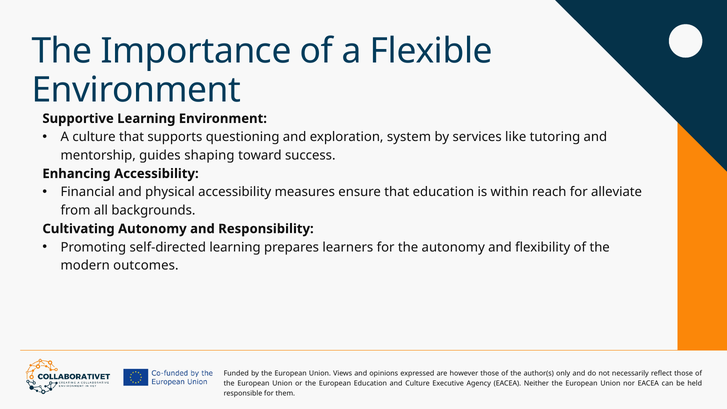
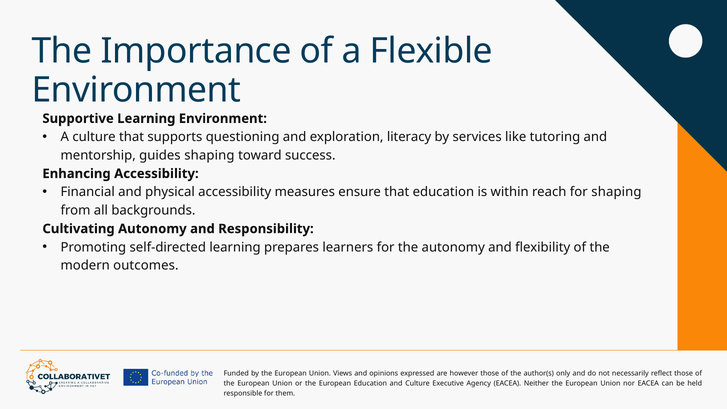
system: system -> literacy (409, 137)
for alleviate: alleviate -> shaping (616, 192)
